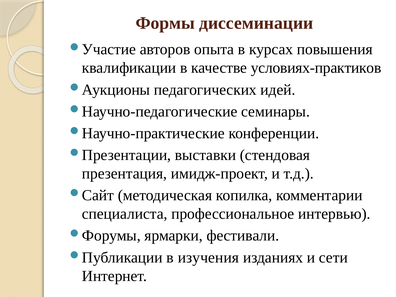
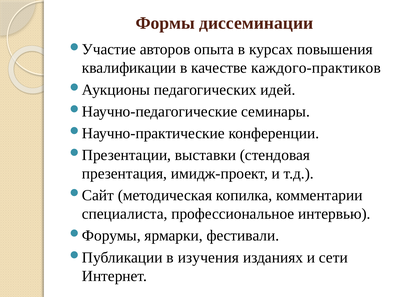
условиях-практиков: условиях-практиков -> каждого-практиков (316, 68)
